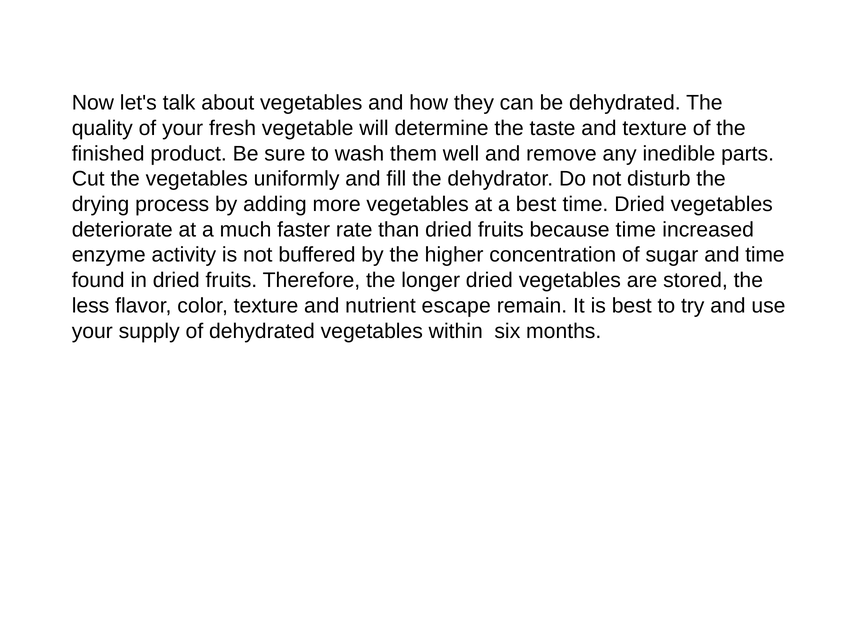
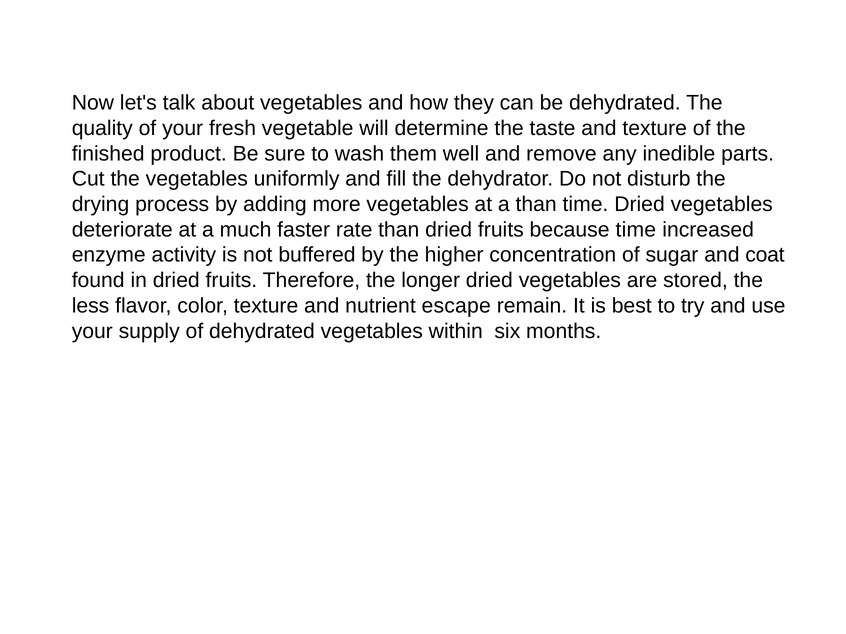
a best: best -> than (536, 204)
and time: time -> coat (765, 255)
